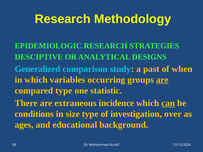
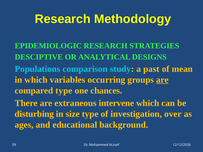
Generalized: Generalized -> Populations (38, 69)
when: when -> mean (182, 69)
statistic: statistic -> chances (106, 91)
incidence: incidence -> intervene (116, 103)
can underline: present -> none (168, 103)
conditions: conditions -> disturbing (34, 114)
